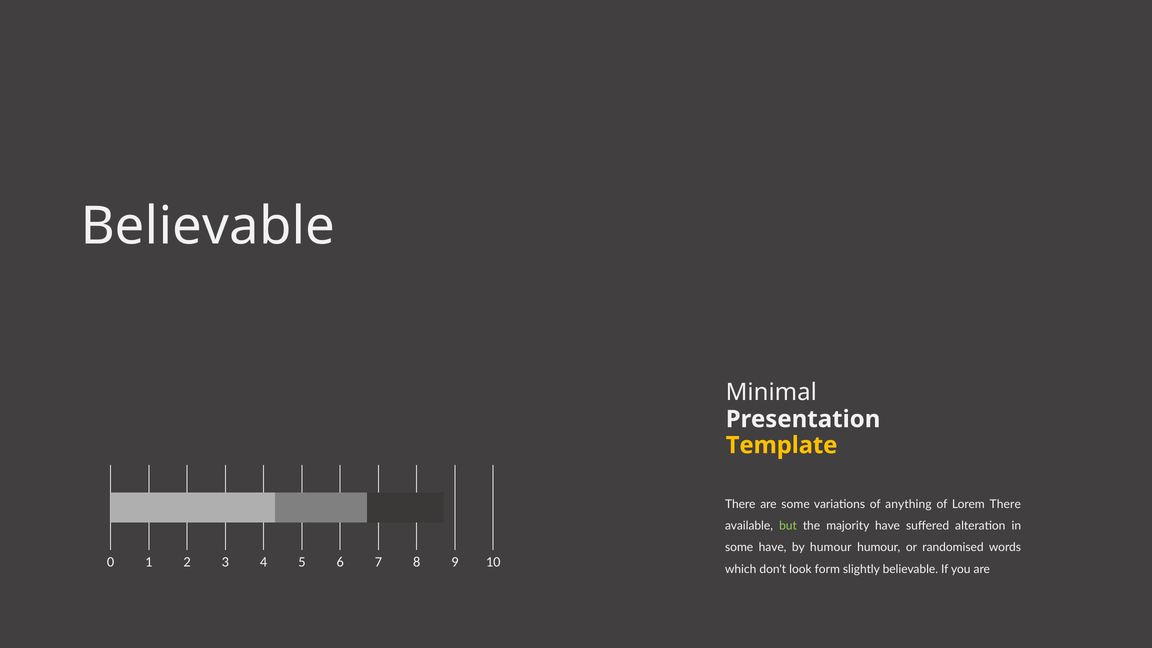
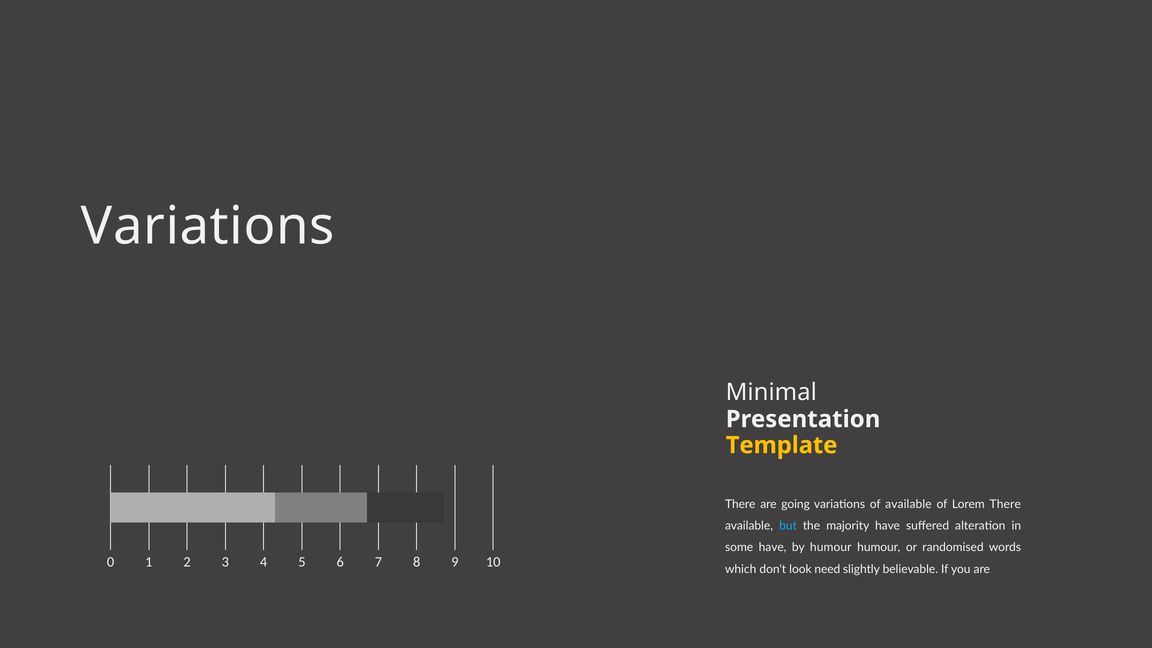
Believable: Believable -> Variations (208, 227)
are some: some -> going (796, 504)
of anything: anything -> available (908, 504)
but colour: light green -> light blue (788, 526)
form: form -> need (827, 569)
